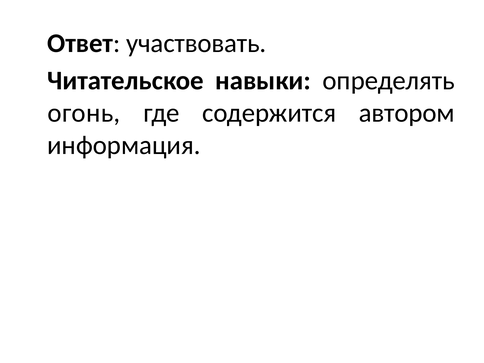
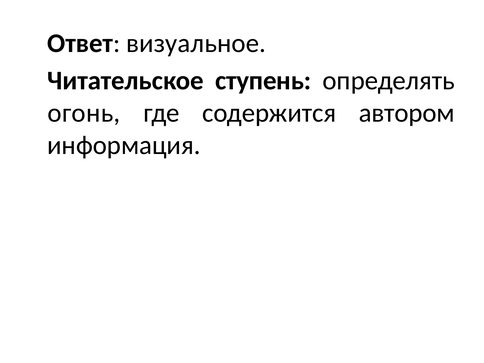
участвовать: участвовать -> визуальное (196, 43)
навыки: навыки -> ступень (263, 81)
